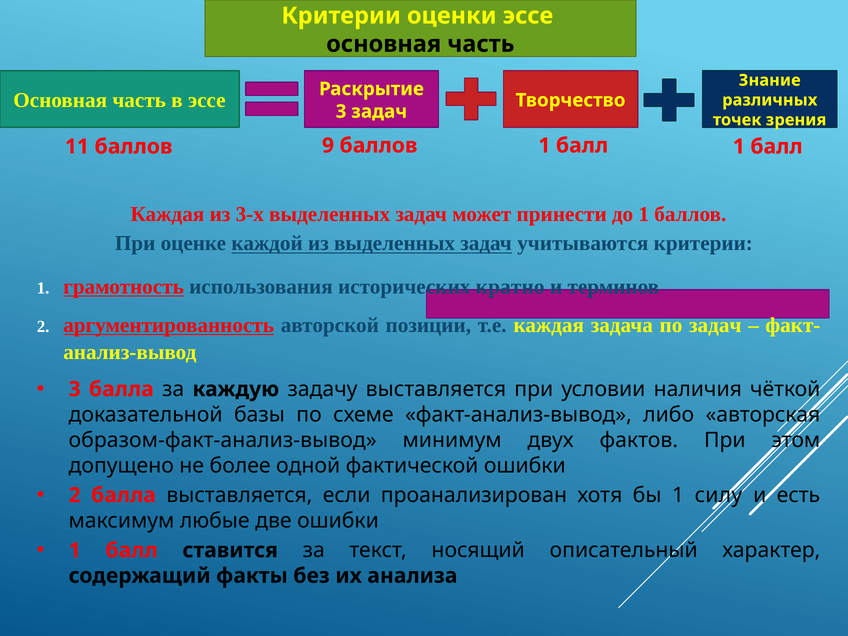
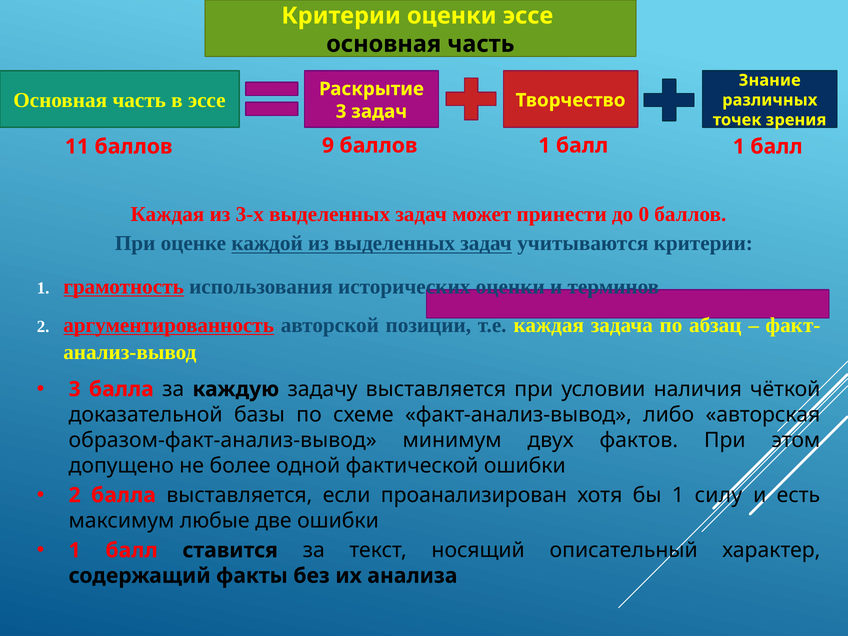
до 1: 1 -> 0 (644, 214)
исторических кратно: кратно -> оценки (510, 287)
по задач: задач -> абзац (715, 325)
